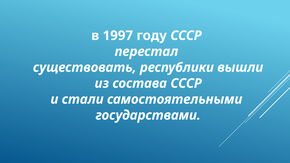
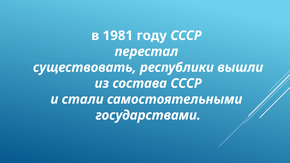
1997: 1997 -> 1981 (118, 36)
